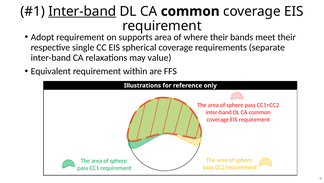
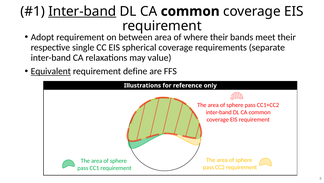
supports: supports -> between (136, 37)
Equivalent underline: none -> present (51, 71)
within: within -> define (135, 71)
